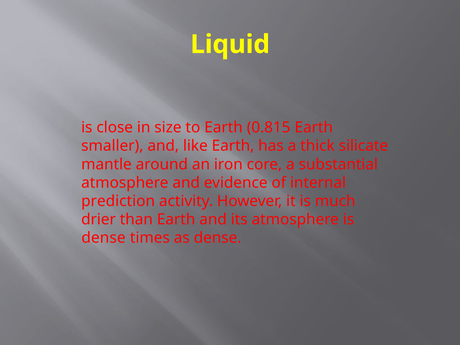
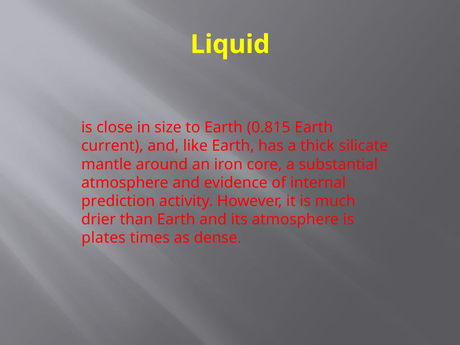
smaller: smaller -> current (112, 146)
dense: dense -> plates (104, 238)
